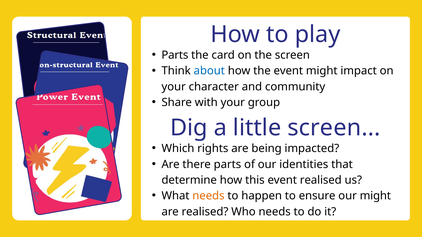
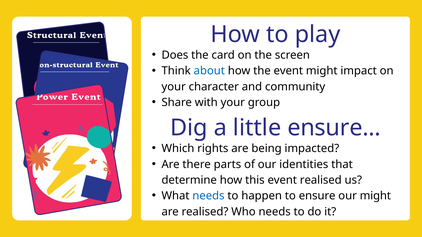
Parts: Parts -> Does (175, 55)
little screen: screen -> ensure (334, 128)
needs colour: orange -> blue (208, 196)
